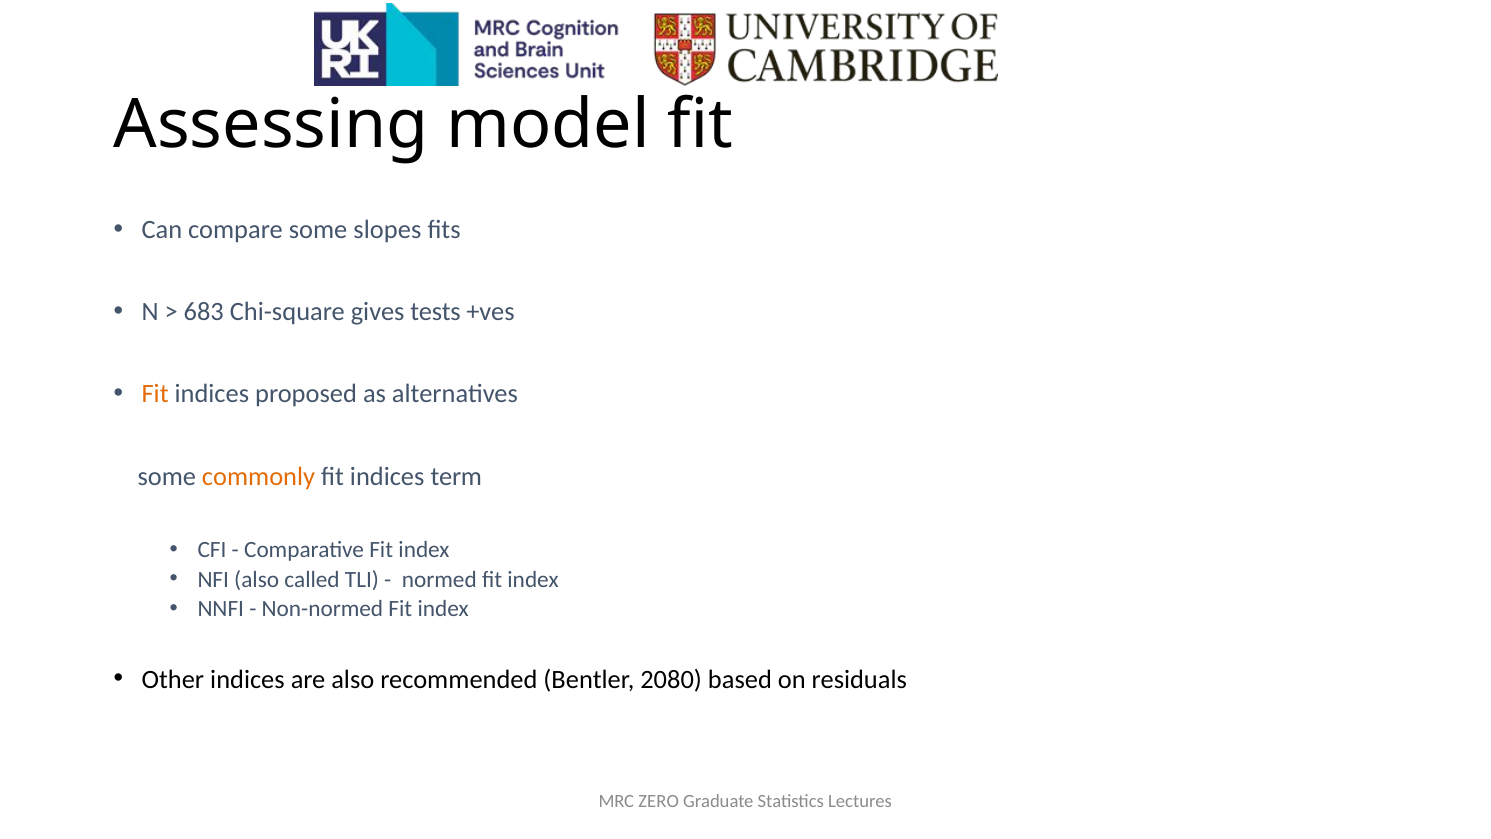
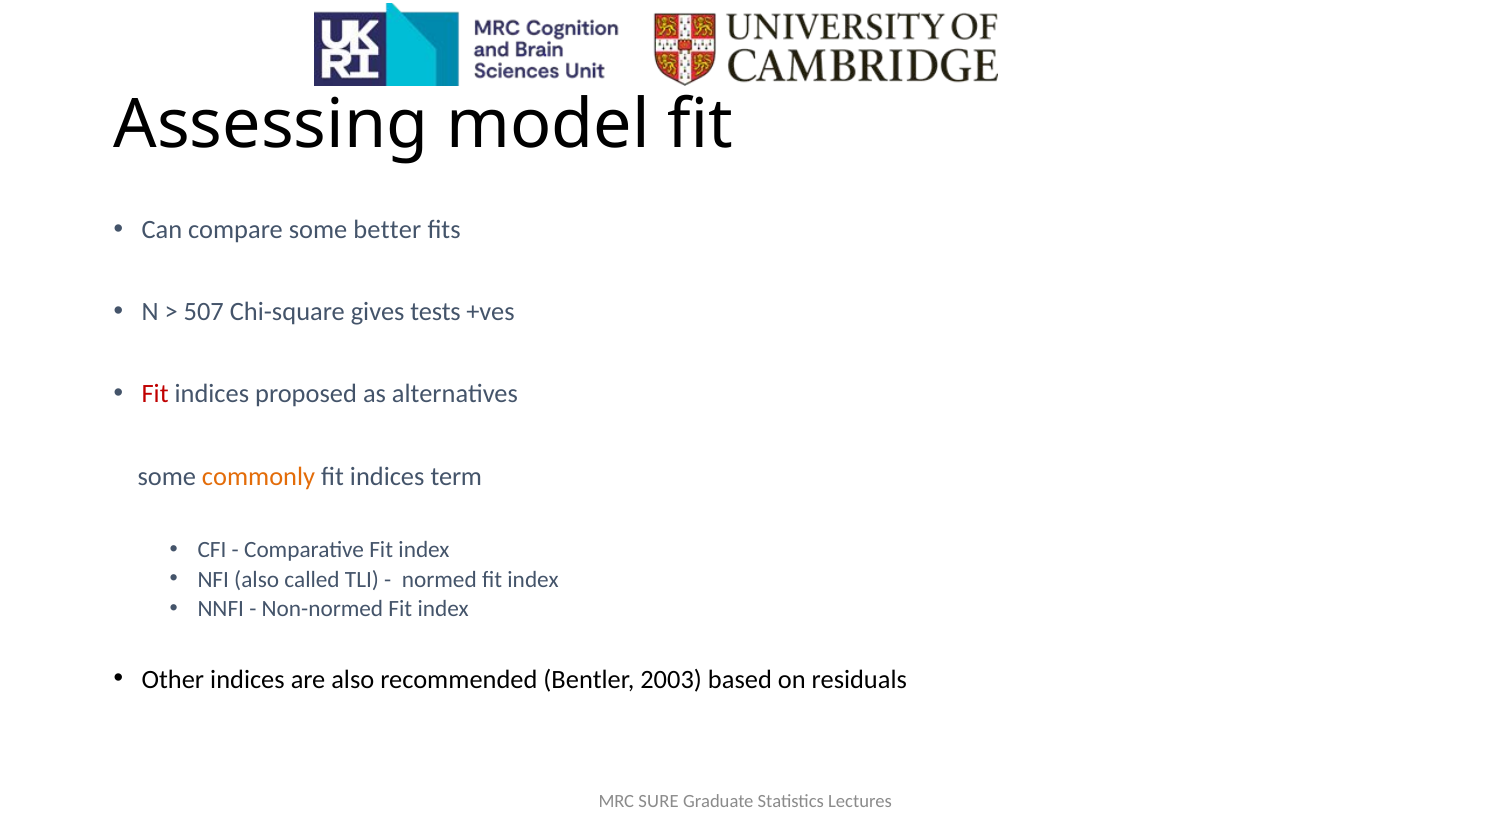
slopes: slopes -> better (387, 230)
683: 683 -> 507 (204, 312)
Fit colour: orange -> red (155, 394)
2080: 2080 -> 2003 (671, 679)
ZERO: ZERO -> SURE (659, 801)
